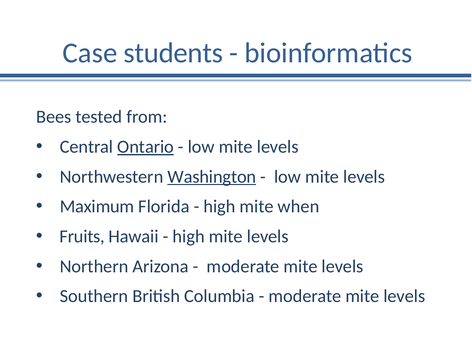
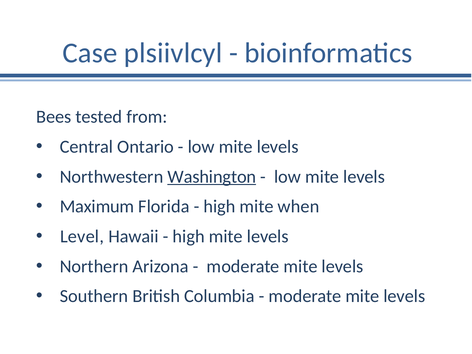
students: students -> plsiivlcyl (173, 53)
Ontario underline: present -> none (146, 147)
Fruits: Fruits -> Level (82, 236)
